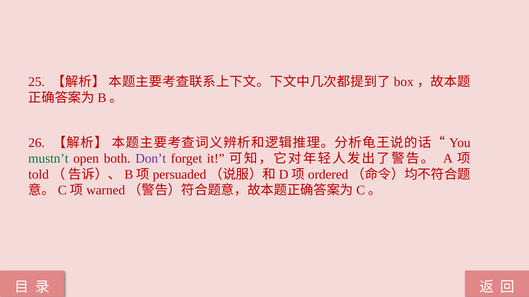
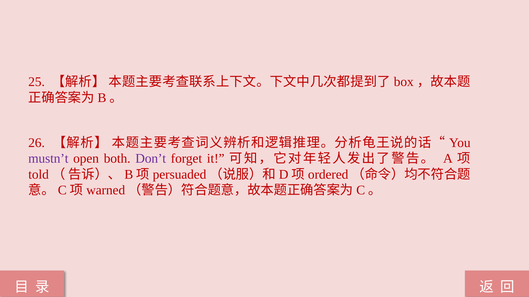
mustn’t colour: green -> purple (48, 159)
